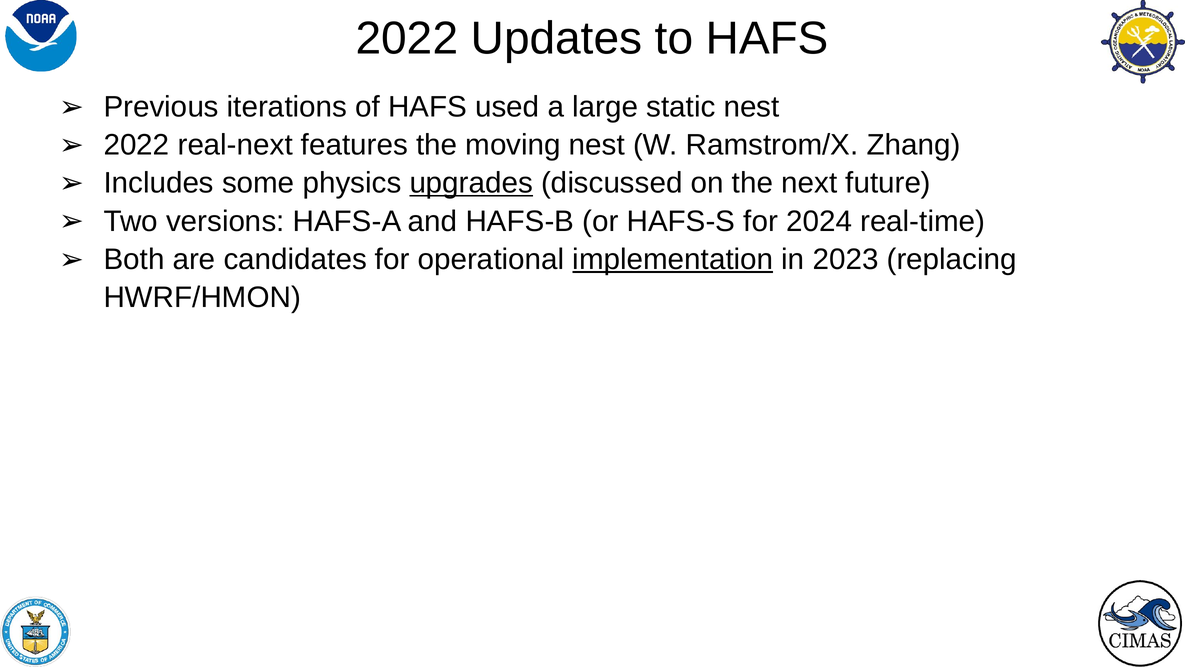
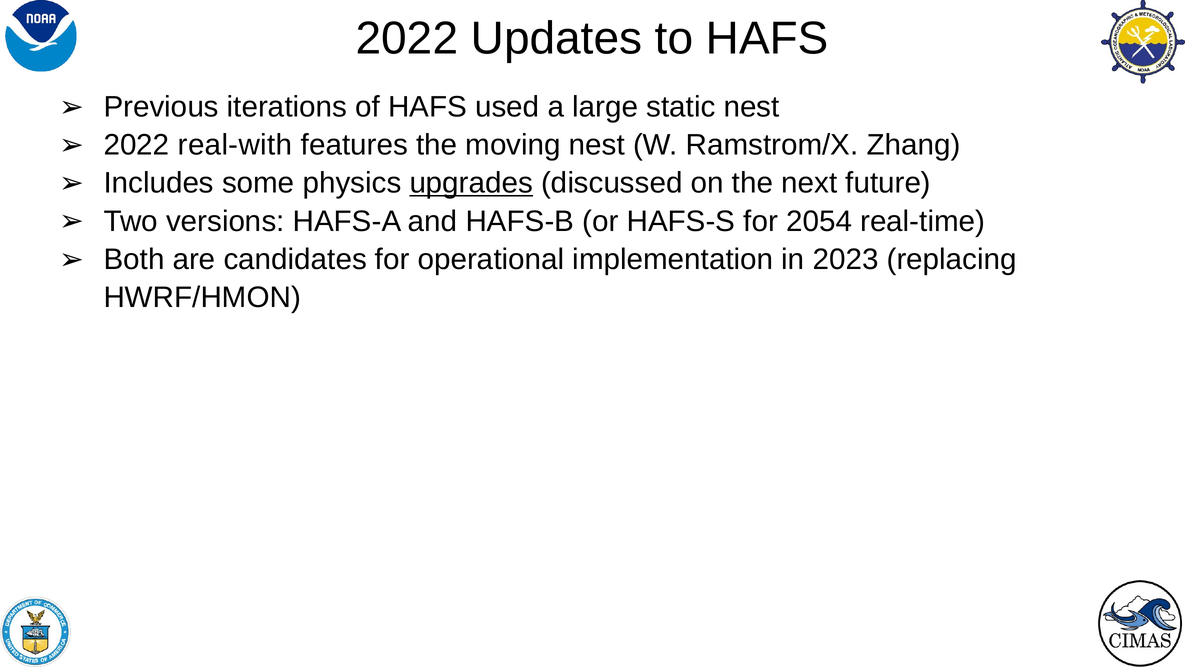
real-next: real-next -> real-with (235, 145)
2024: 2024 -> 2054 (819, 221)
implementation underline: present -> none (673, 259)
